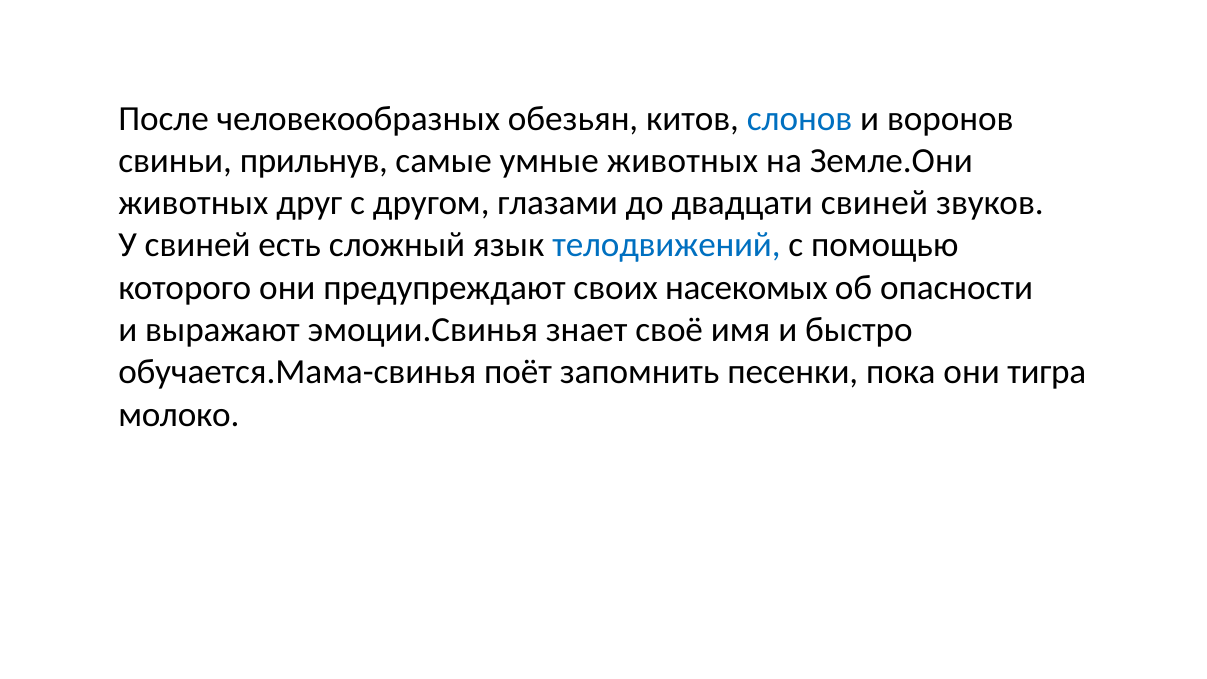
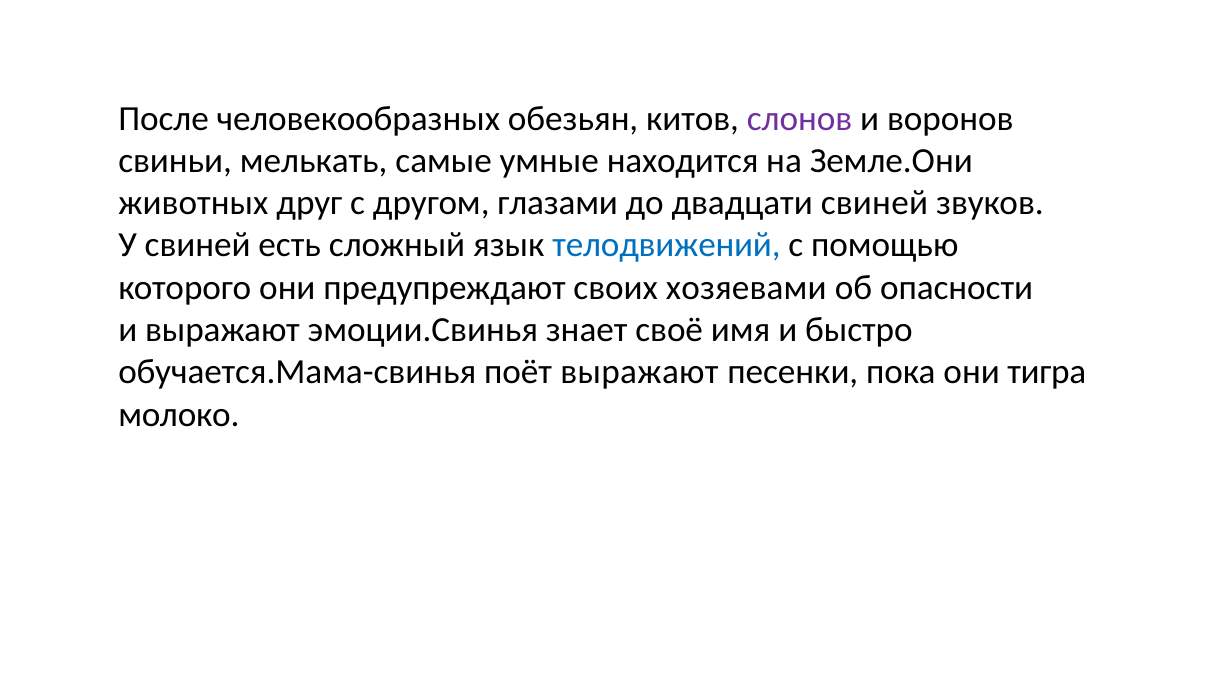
слонов colour: blue -> purple (800, 119)
прильнув: прильнув -> мелькать (314, 161)
умные животных: животных -> находится (683, 161)
насекомых: насекомых -> хозяевами (746, 288)
поёт запомнить: запомнить -> выражают (639, 372)
